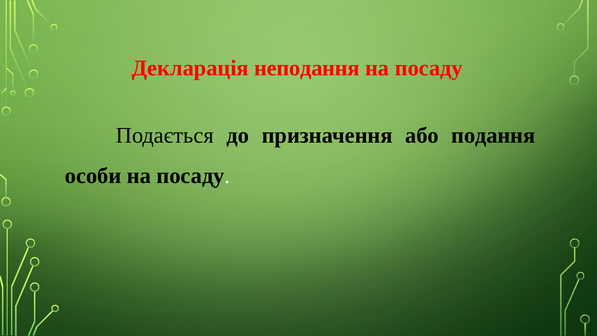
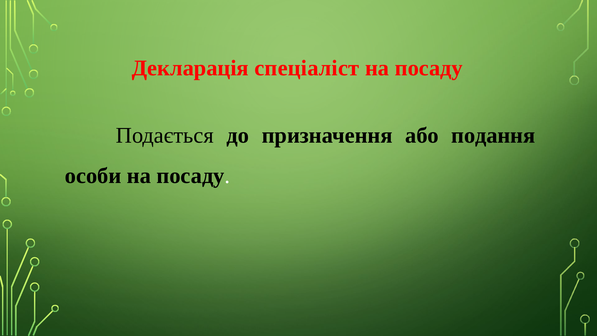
неподання: неподання -> спеціаліст (307, 68)
